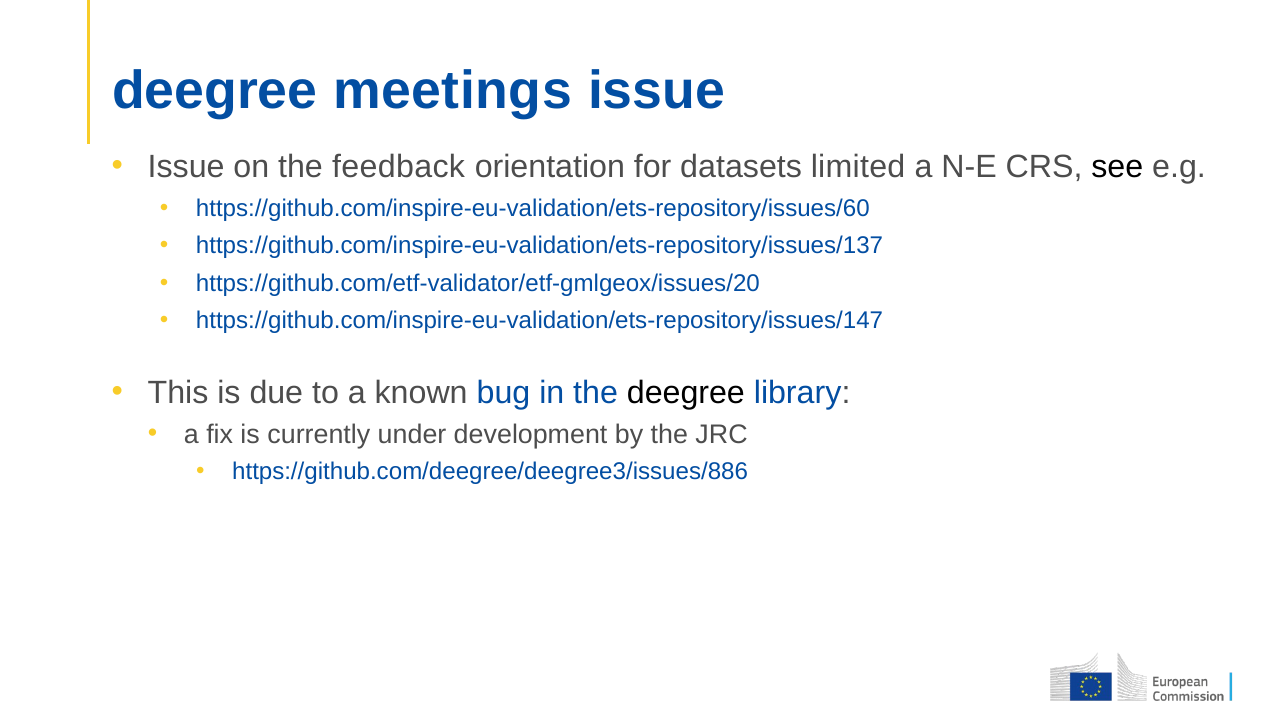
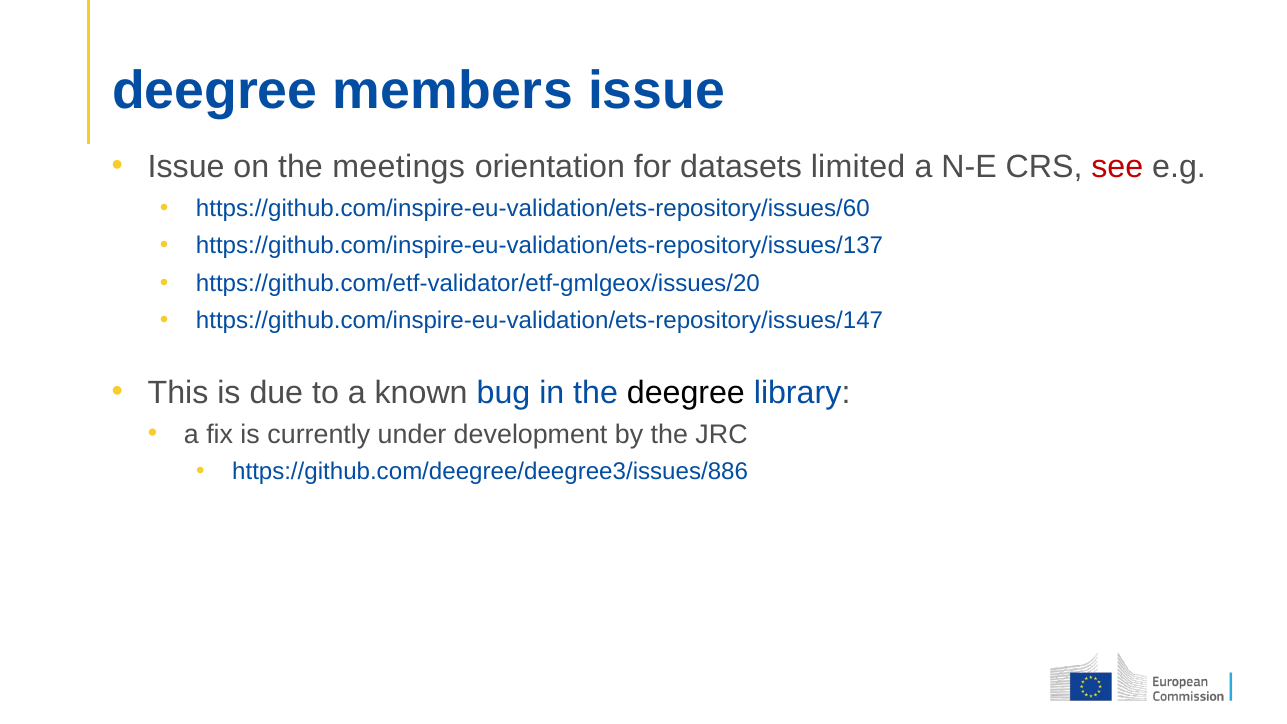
meetings: meetings -> members (453, 91)
feedback: feedback -> meetings (399, 167)
see colour: black -> red (1117, 167)
